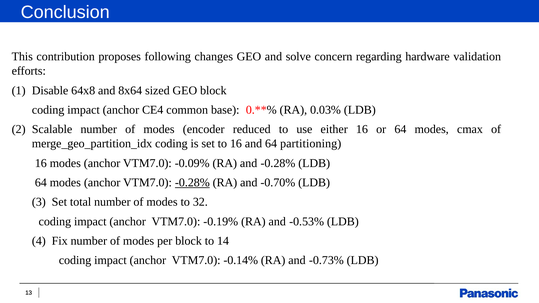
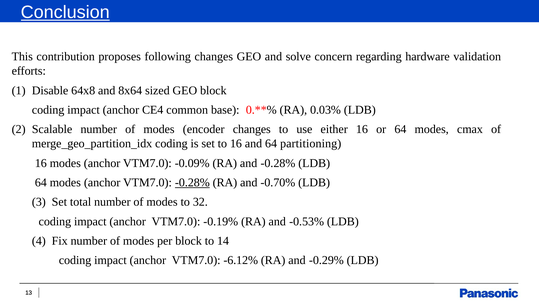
Conclusion underline: none -> present (65, 12)
encoder reduced: reduced -> changes (252, 129)
-0.14%: -0.14% -> -6.12% (241, 261)
-0.73%: -0.73% -> -0.29% (326, 261)
